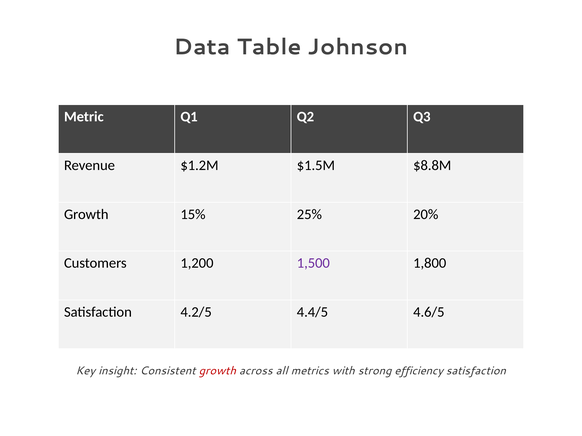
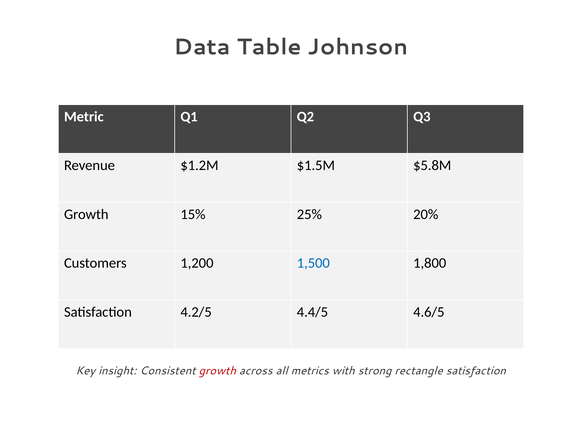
$8.8M: $8.8M -> $5.8M (432, 166)
1,500 colour: purple -> blue (313, 263)
efficiency: efficiency -> rectangle (419, 371)
